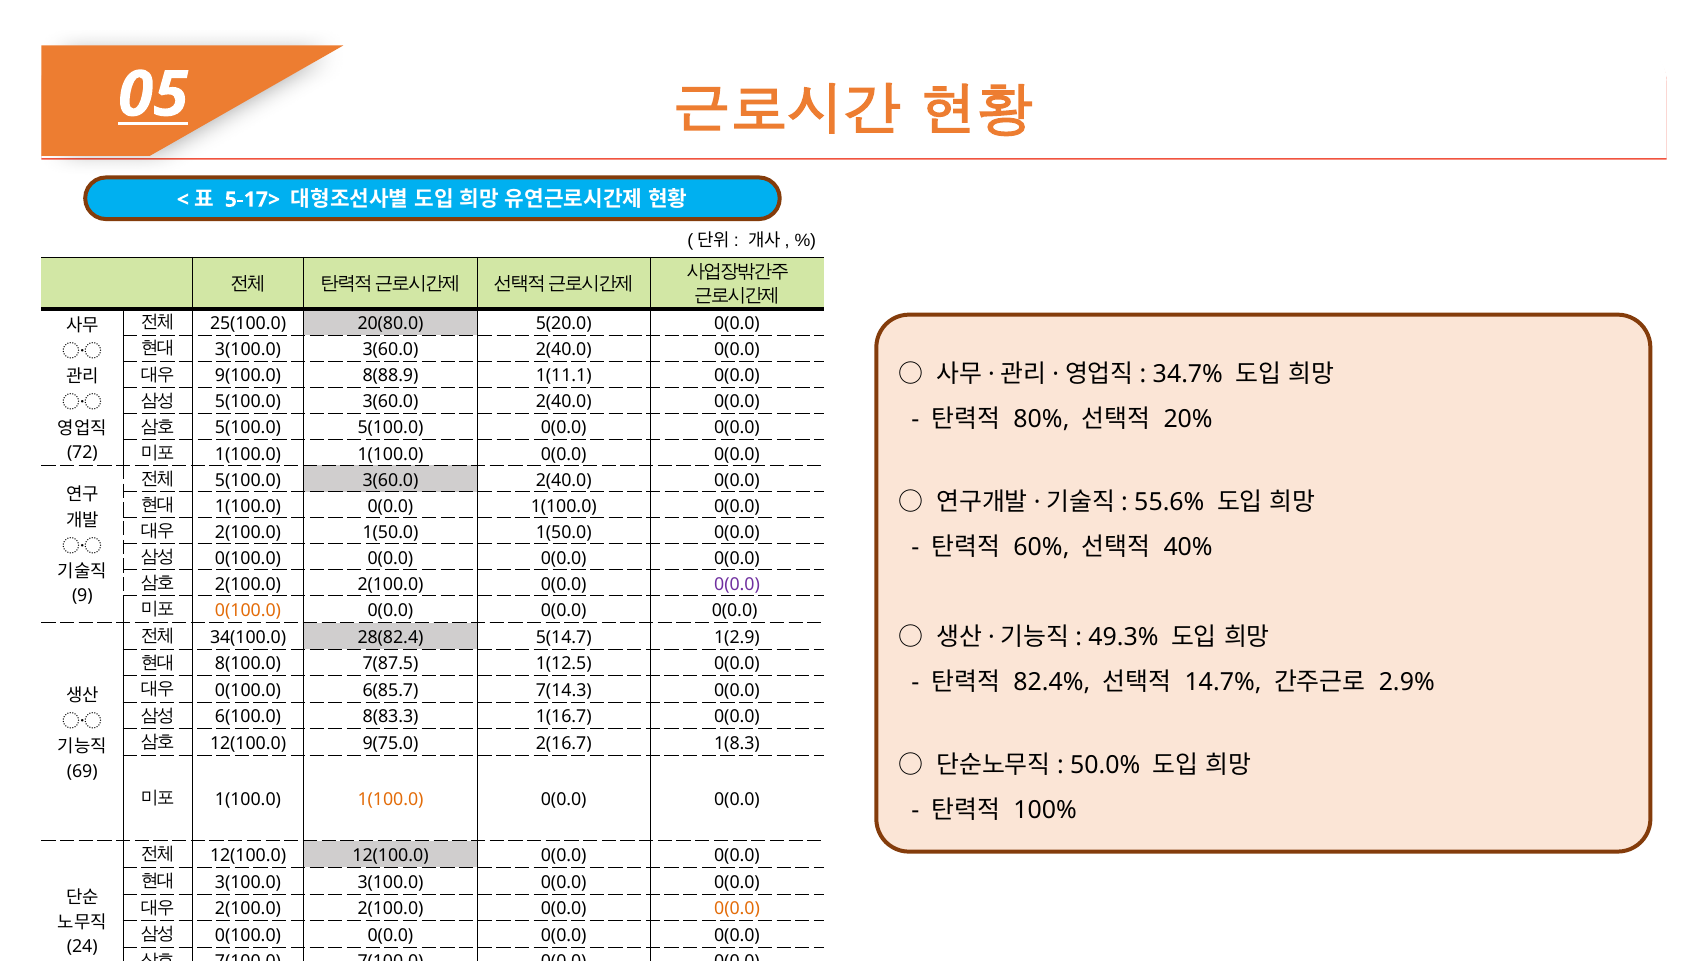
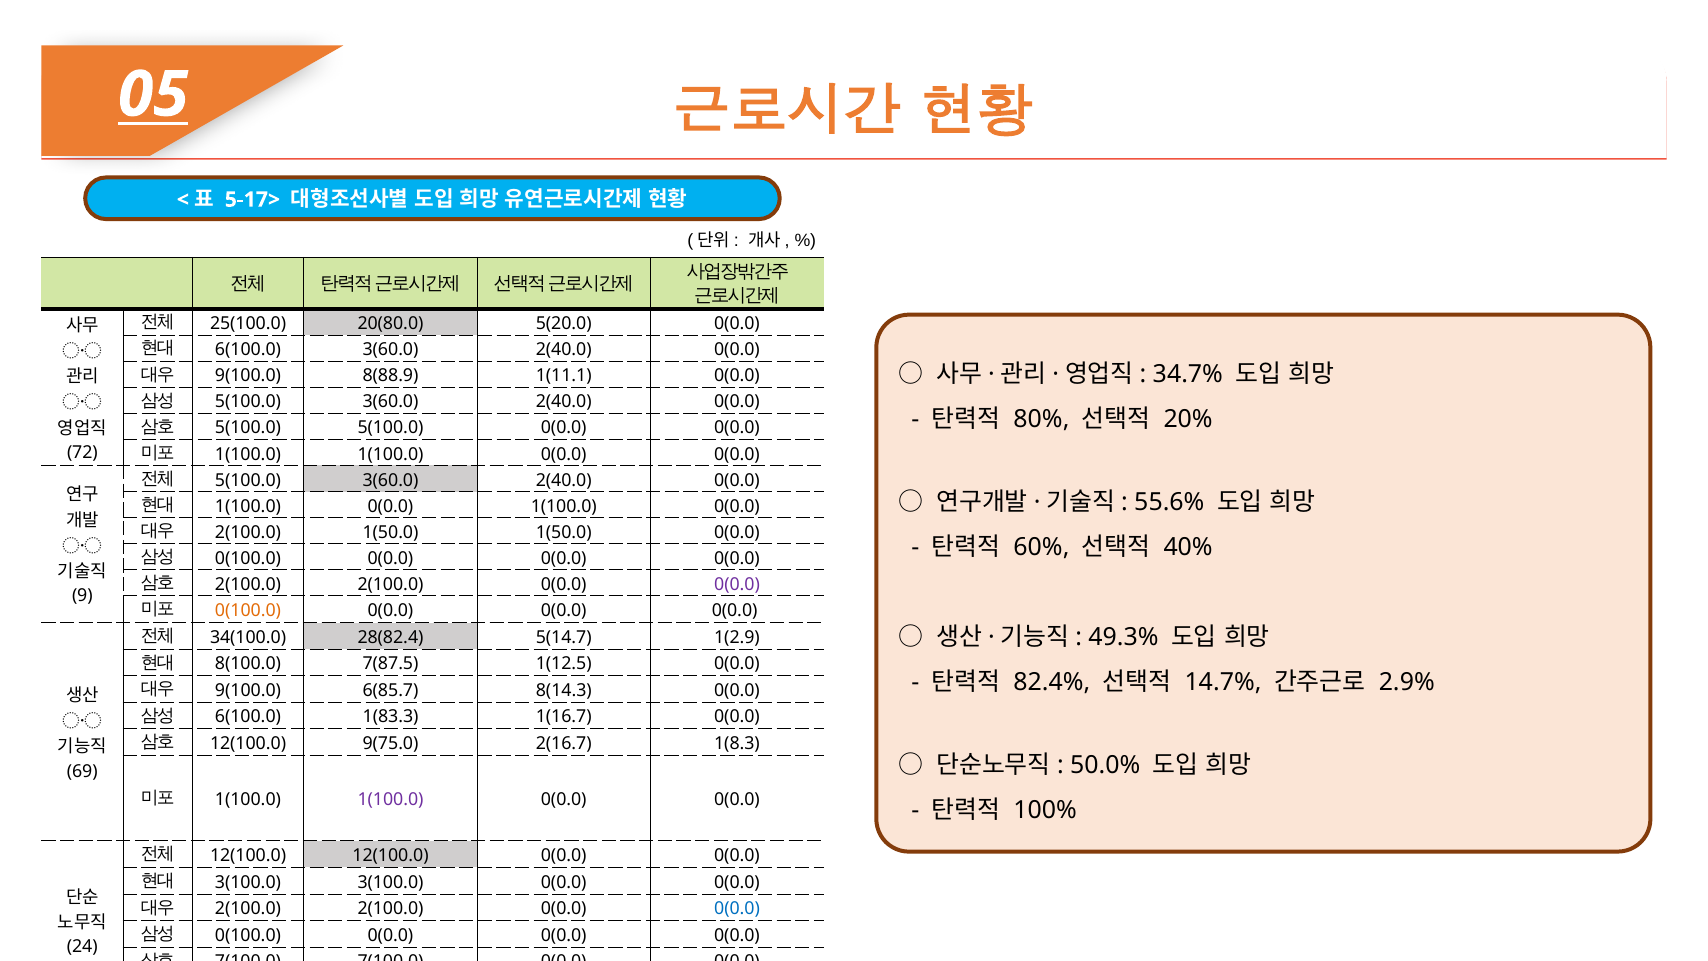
3(100.0: 3(100.0 -> 6(100.0 (248, 350)
0(100.0: 0(100.0 -> 9(100.0 (248, 690)
7(14.3: 7(14.3 -> 8(14.3 (564, 690)
8(83.3: 8(83.3 -> 1(83.3 (391, 717)
1(100.0 colour: orange -> purple (391, 800)
0(0.0 colour: orange -> blue (737, 909)
